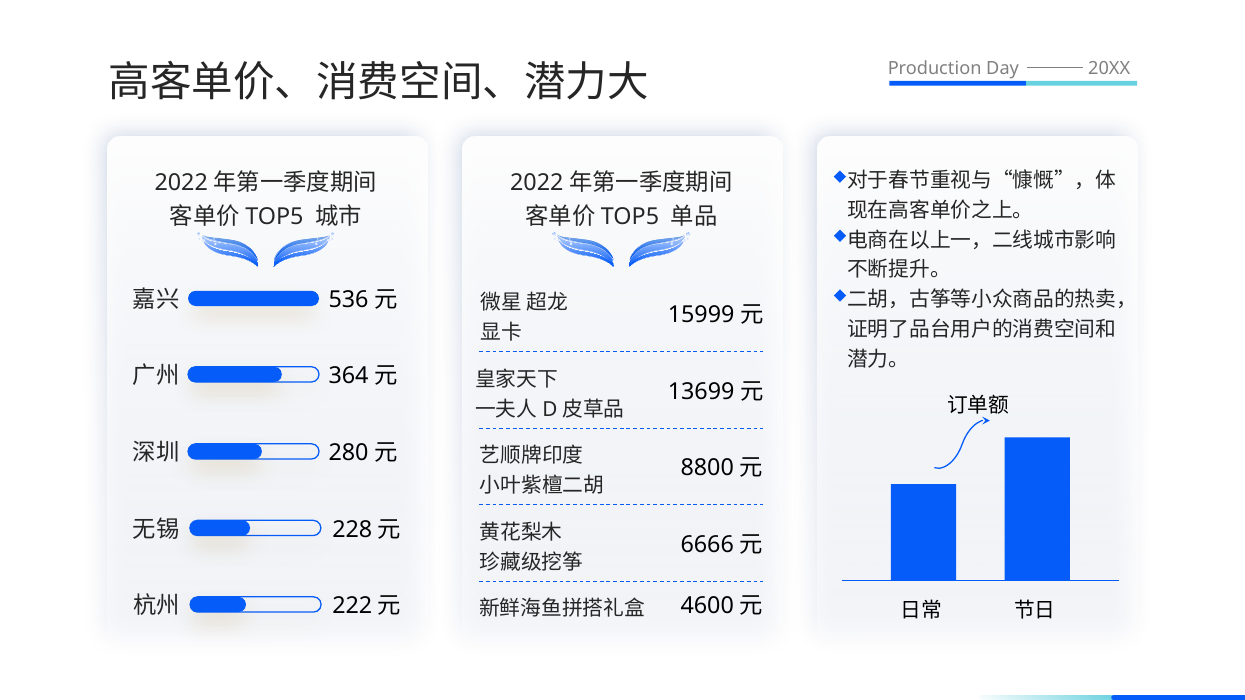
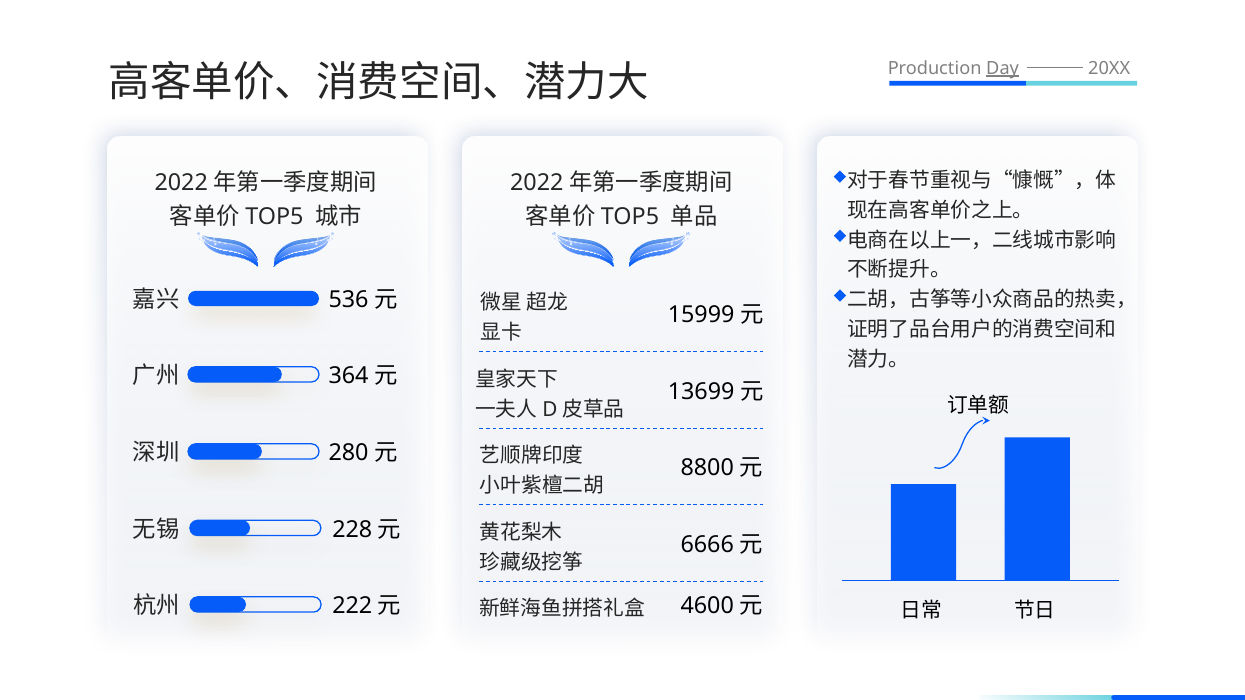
Day underline: none -> present (1003, 68)
